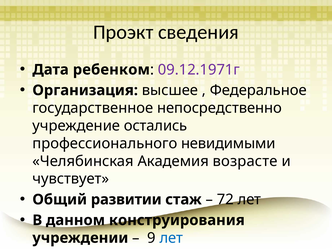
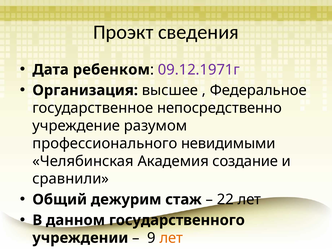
остались: остались -> разумом (156, 126)
возрасте: возрасте -> создание (245, 161)
чувствует: чувствует -> сравнили (71, 179)
развитии: развитии -> дежурим (126, 200)
72: 72 -> 22 (225, 200)
конструирования: конструирования -> государственного (177, 220)
лет colour: blue -> orange (171, 238)
